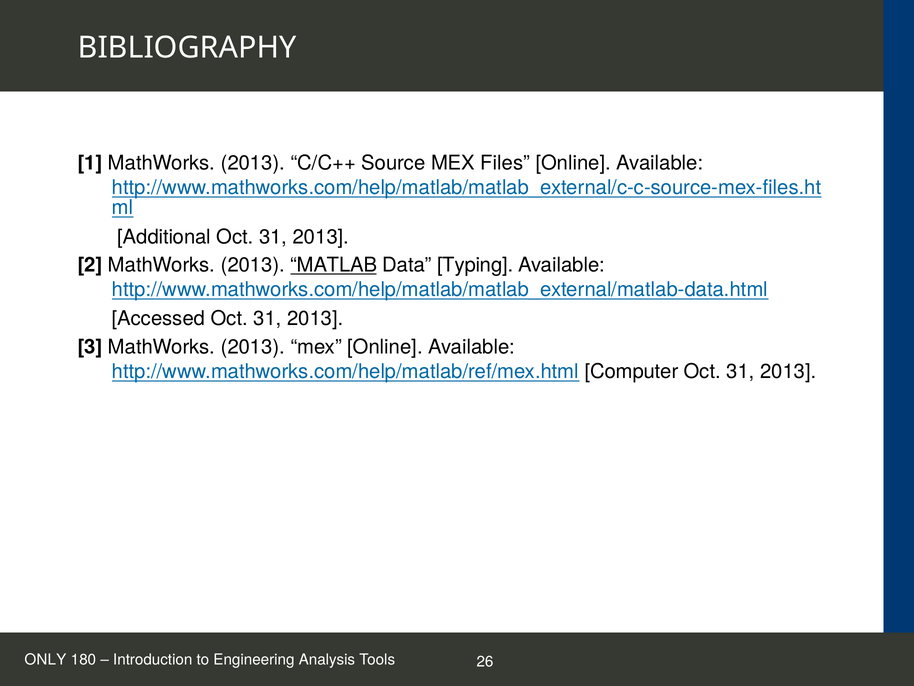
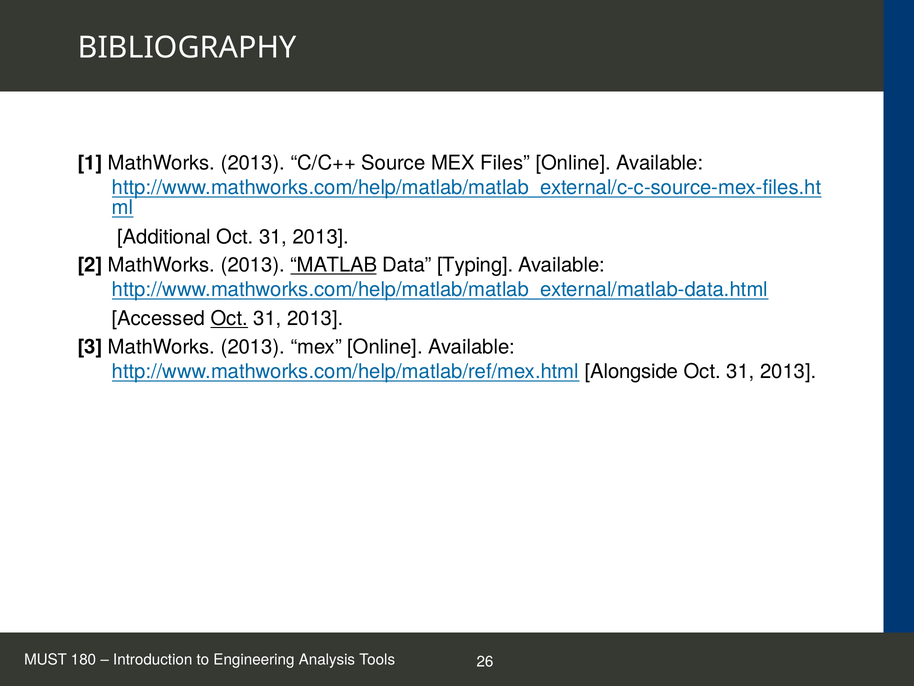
Oct underline: none -> present (229, 319)
Computer: Computer -> Alongside (632, 371)
ONLY: ONLY -> MUST (46, 659)
